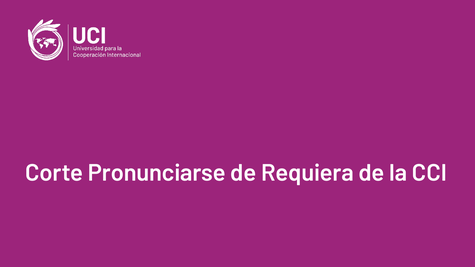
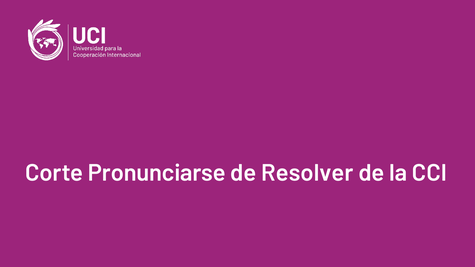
Requiera: Requiera -> Resolver (307, 173)
